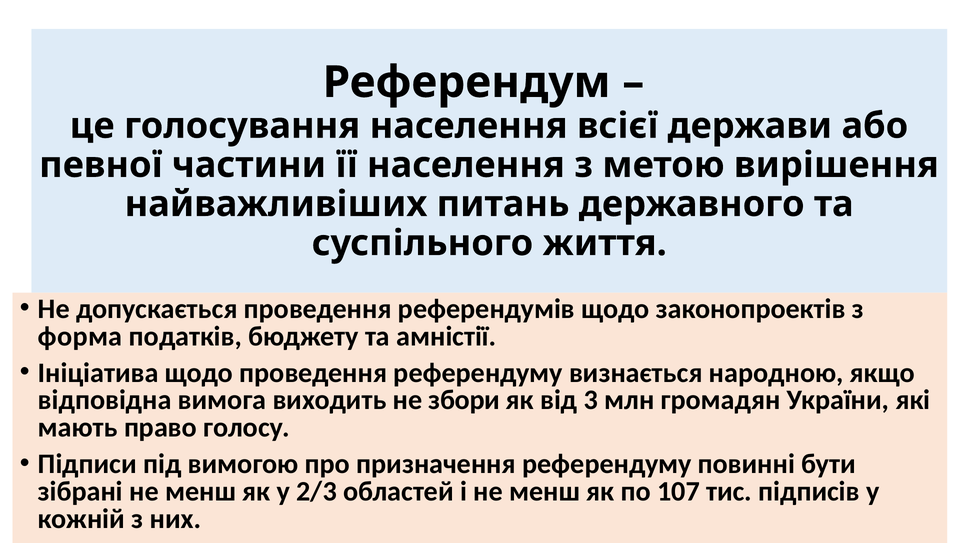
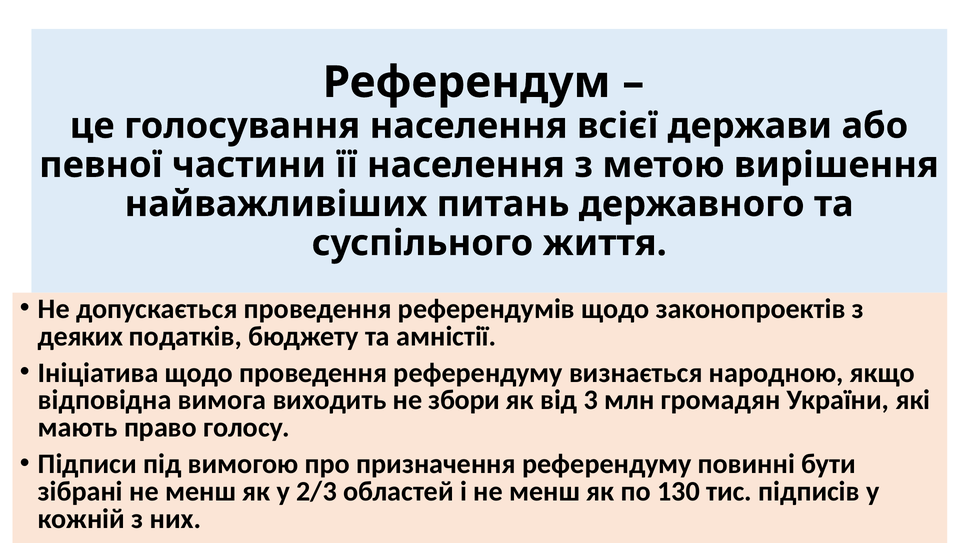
форма: форма -> деяких (80, 336)
107: 107 -> 130 (678, 491)
